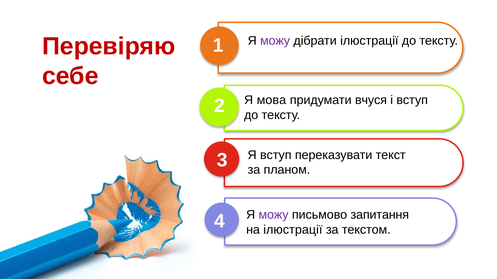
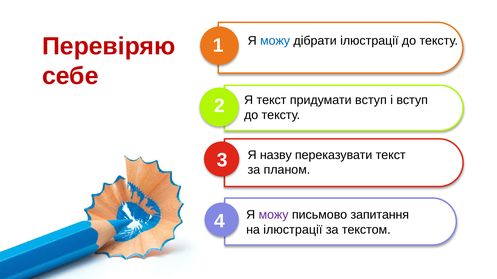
можу colour: purple -> blue (275, 41)
Я мова: мова -> текст (271, 100)
придумати вчуся: вчуся -> вступ (371, 100)
Я вступ: вступ -> назву (276, 155)
